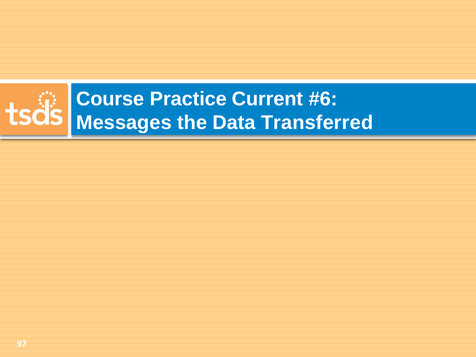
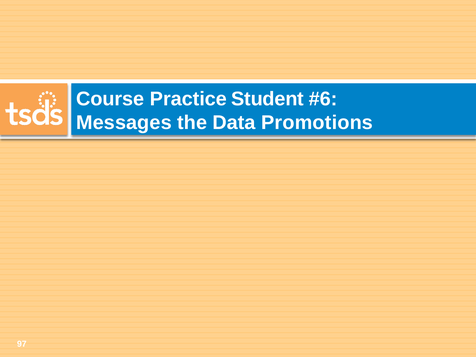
Current: Current -> Student (268, 99)
Transferred: Transferred -> Promotions (317, 123)
